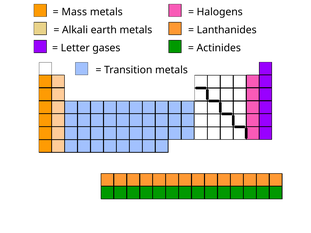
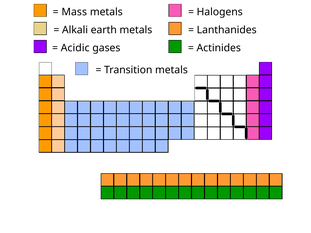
Letter: Letter -> Acidic (75, 48)
